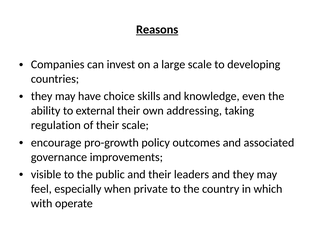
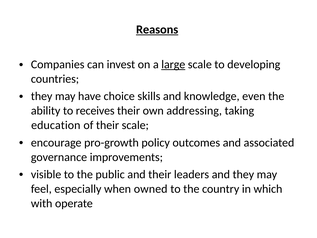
large underline: none -> present (173, 64)
external: external -> receives (95, 111)
regulation: regulation -> education (56, 125)
private: private -> owned (151, 189)
